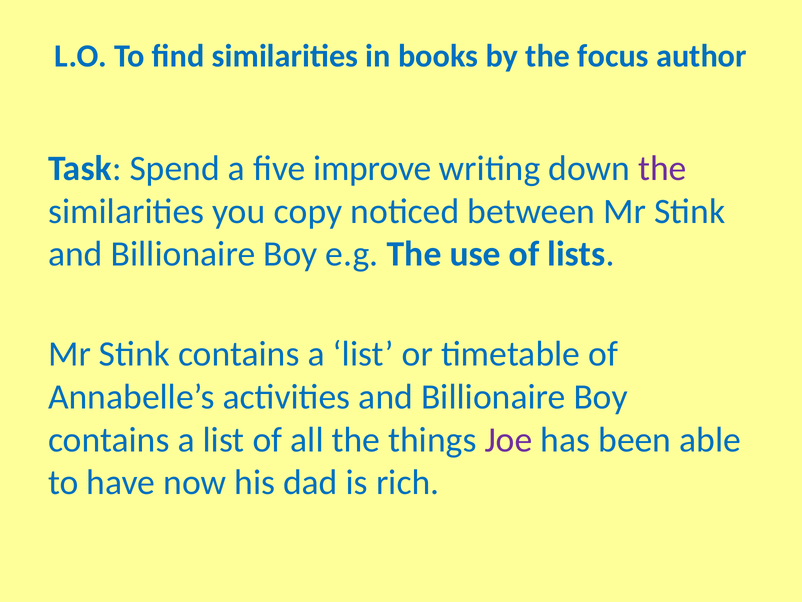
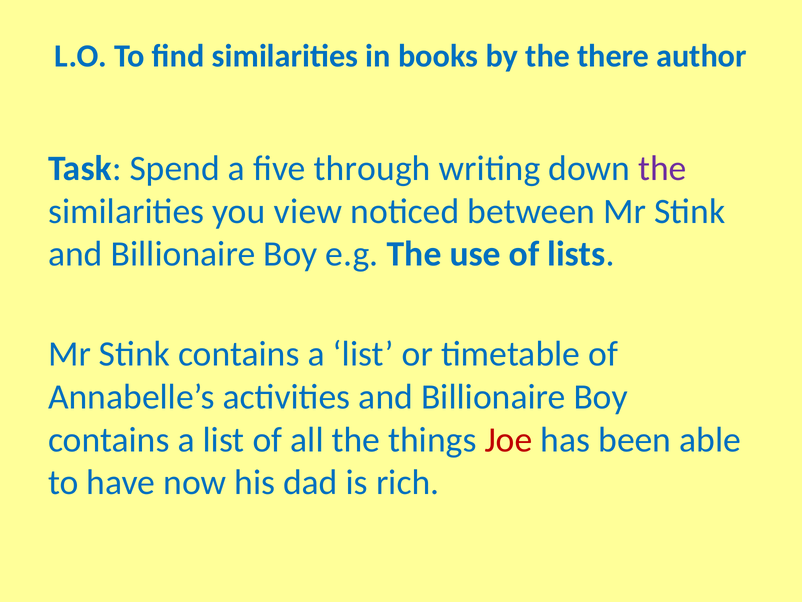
focus: focus -> there (613, 56)
improve: improve -> through (372, 168)
copy: copy -> view (308, 211)
Joe colour: purple -> red (508, 439)
